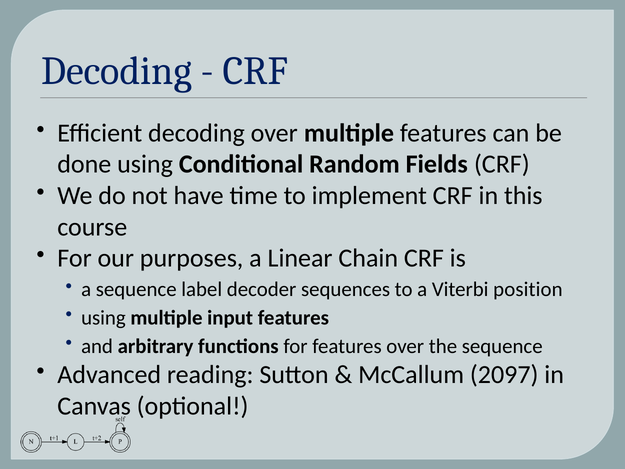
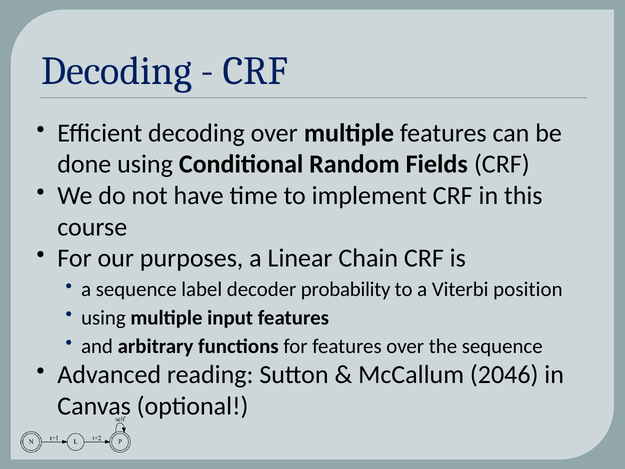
sequences: sequences -> probability (346, 289)
2097: 2097 -> 2046 (504, 375)
